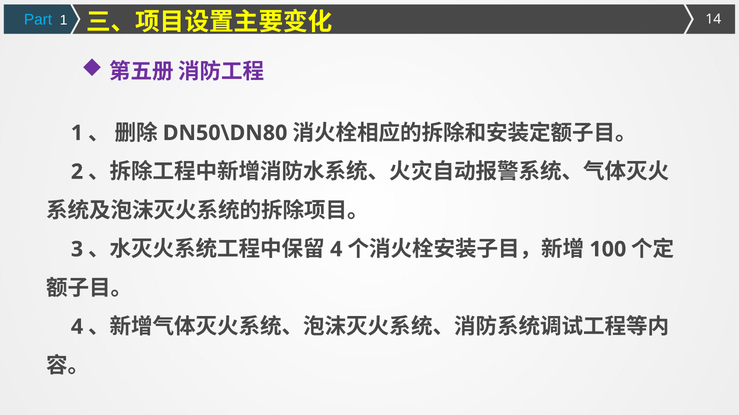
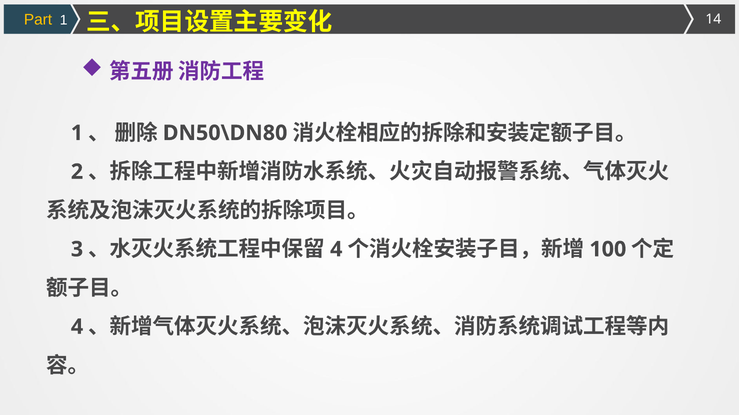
Part colour: light blue -> yellow (38, 19)
